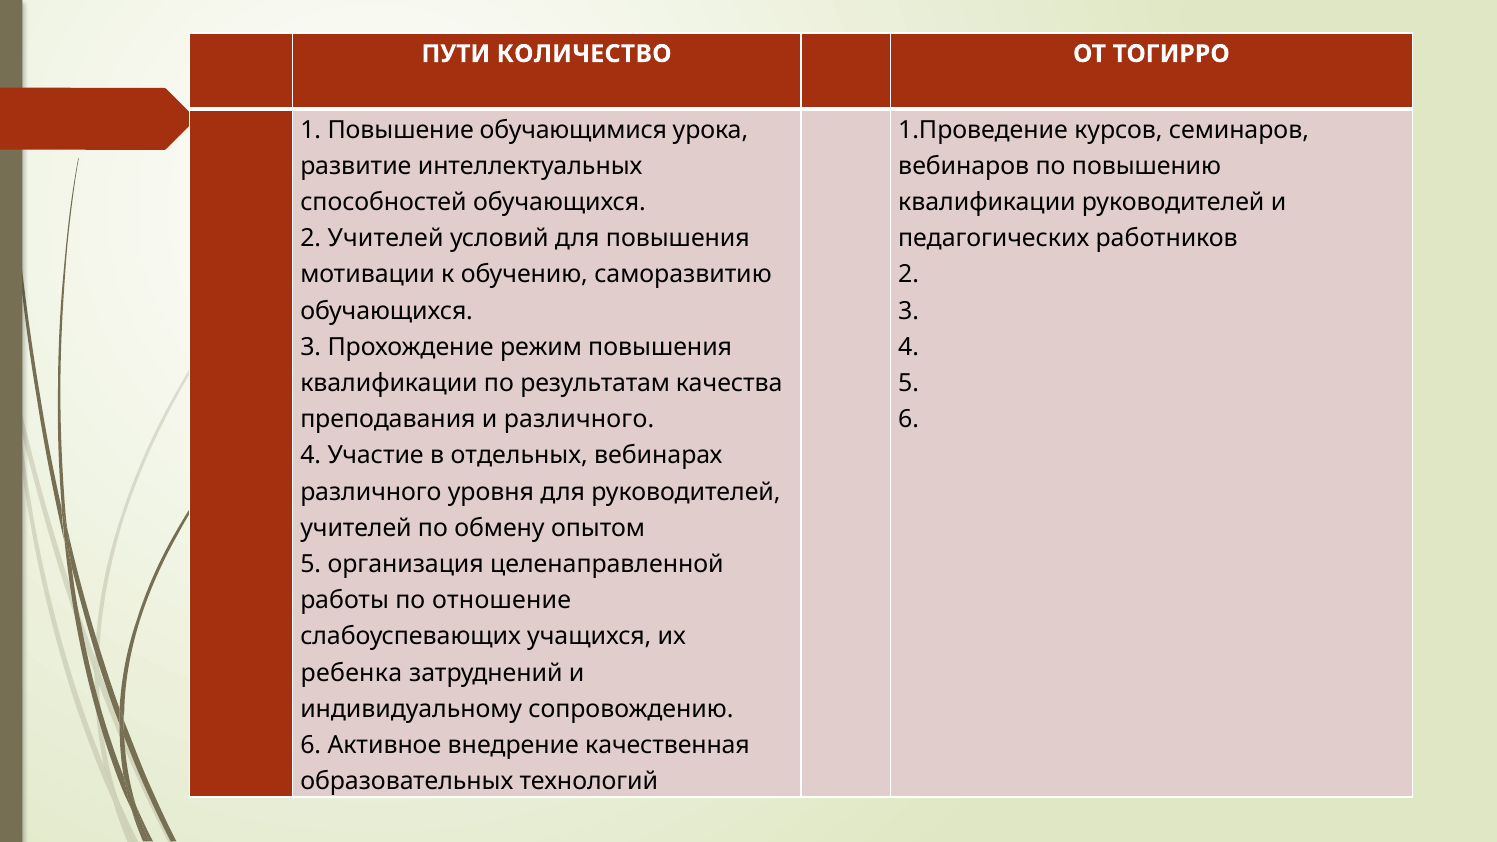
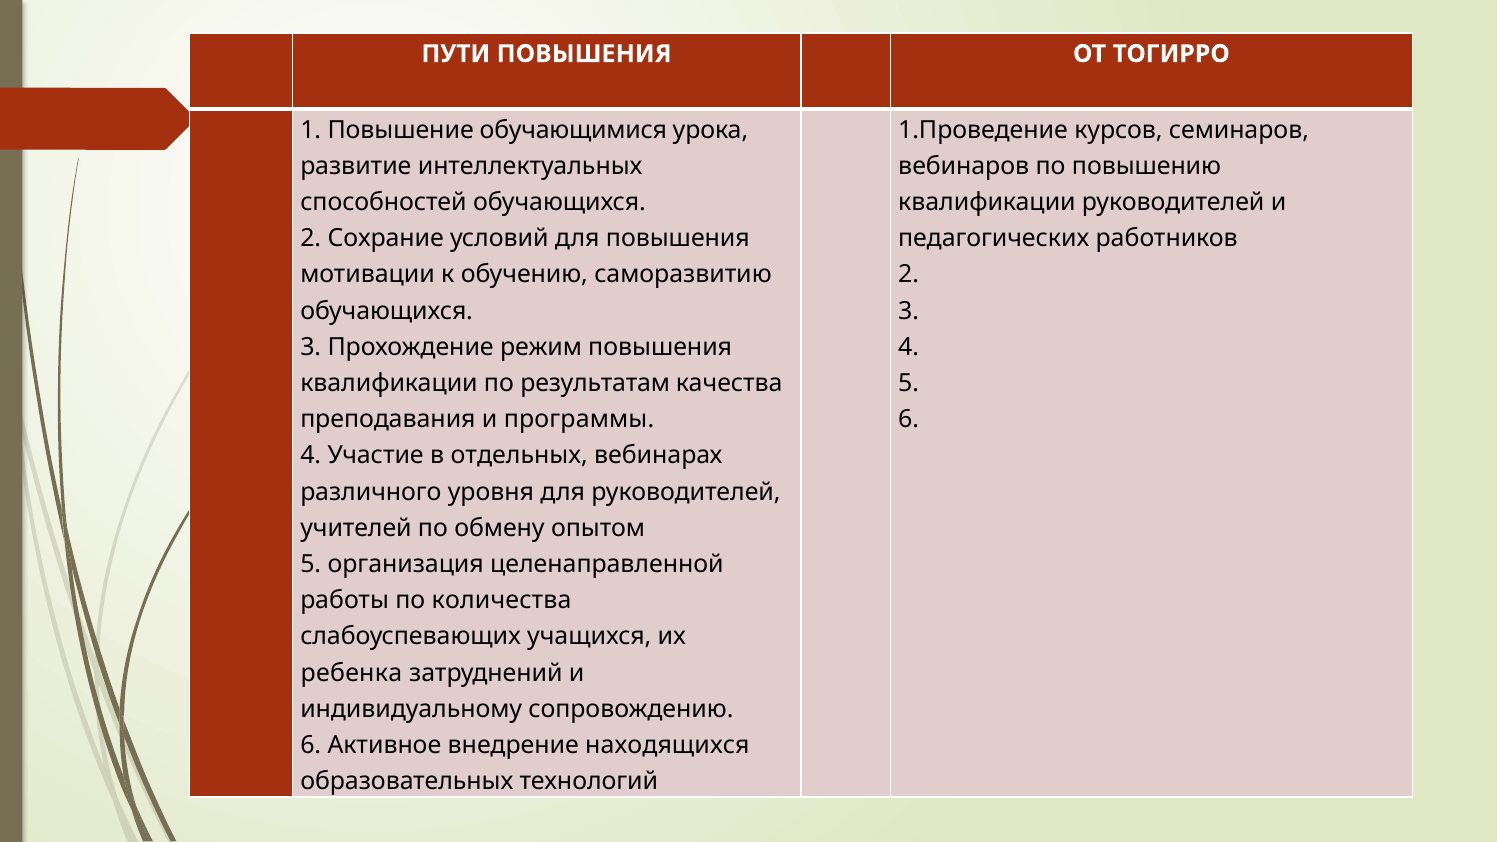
ПУТИ КОЛИЧЕСТВО: КОЛИЧЕСТВО -> ПОВЫШЕНИЯ (584, 54)
2 Учителей: Учителей -> Сохрание (386, 238)
и различного: различного -> программы (579, 419)
отношение: отношение -> количества (502, 600)
качественная: качественная -> находящихся (667, 745)
